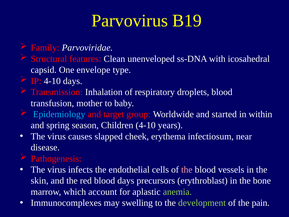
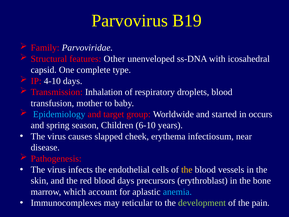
Clean: Clean -> Other (114, 59)
envelope: envelope -> complete (93, 70)
within: within -> occurs (261, 114)
Children 4-10: 4-10 -> 6-10 (146, 125)
the colour: pink -> yellow (187, 169)
anemia colour: light green -> light blue (177, 192)
swelling: swelling -> reticular (137, 203)
